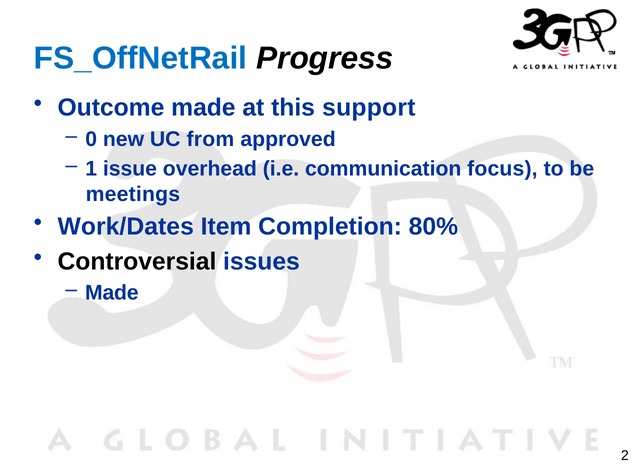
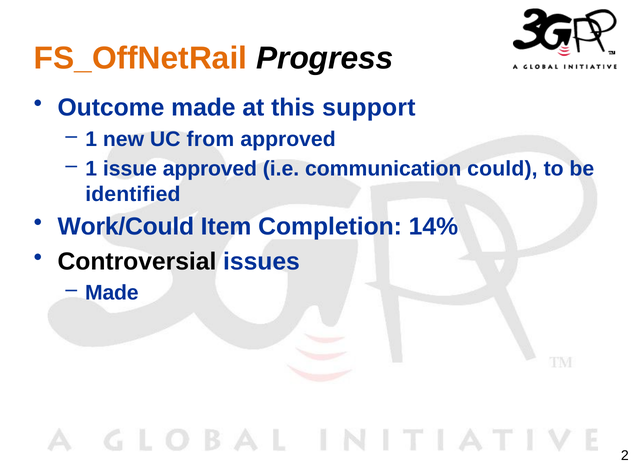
FS_OffNetRail colour: blue -> orange (141, 58)
0: 0 -> 1 (91, 139)
issue overhead: overhead -> approved (210, 169)
focus: focus -> could (502, 169)
meetings: meetings -> identified (133, 194)
Work/Dates: Work/Dates -> Work/Could (126, 227)
80%: 80% -> 14% (433, 227)
